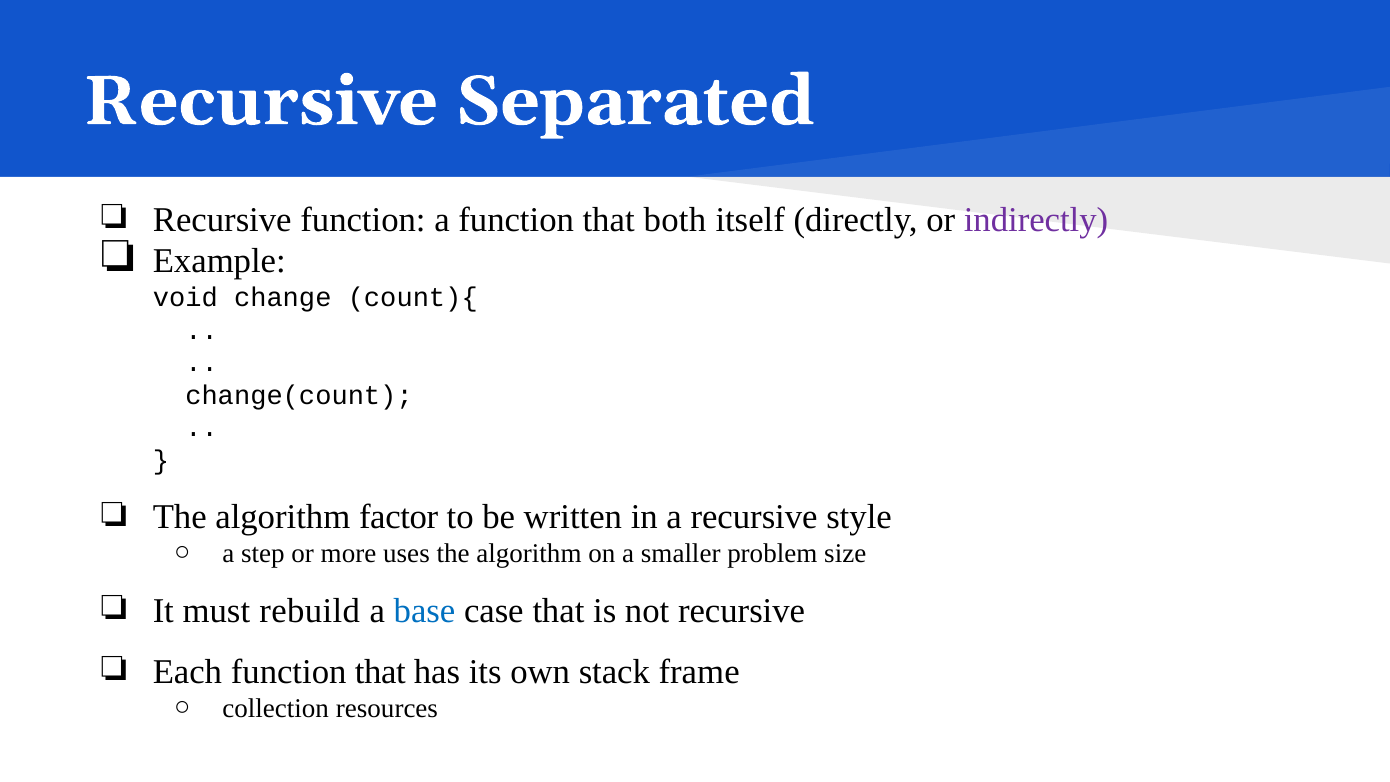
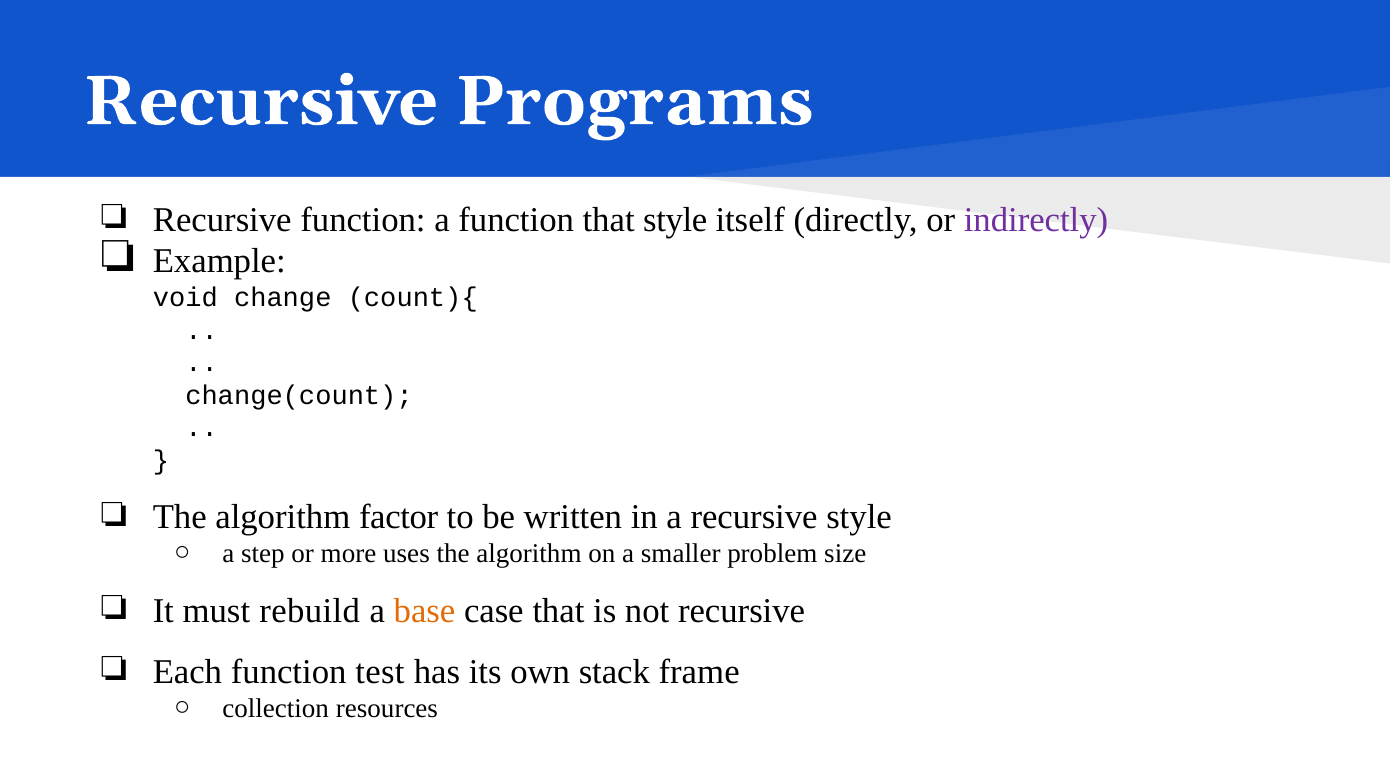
Separated: Separated -> Programs (635, 101)
that both: both -> style (675, 220)
base colour: blue -> orange (425, 611)
Each function that: that -> test (380, 672)
